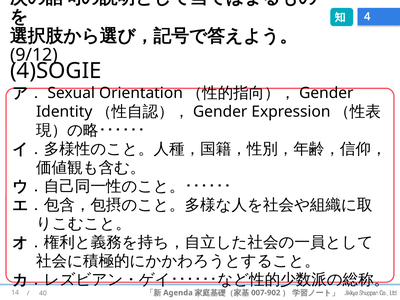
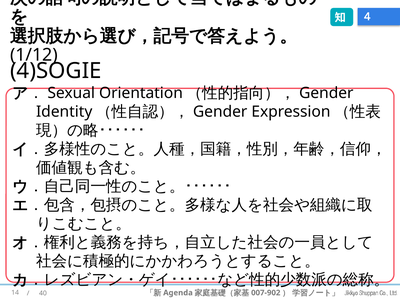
9/12: 9/12 -> 1/12 (34, 55)
